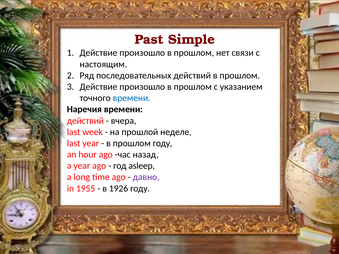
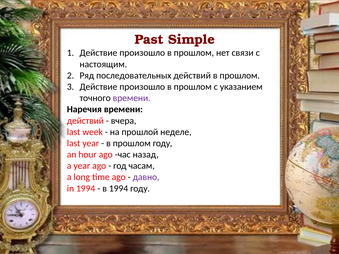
времени colour: blue -> purple (132, 98)
asleep: asleep -> часам (142, 166)
in 1955: 1955 -> 1994 (86, 189)
в 1926: 1926 -> 1994 (119, 189)
